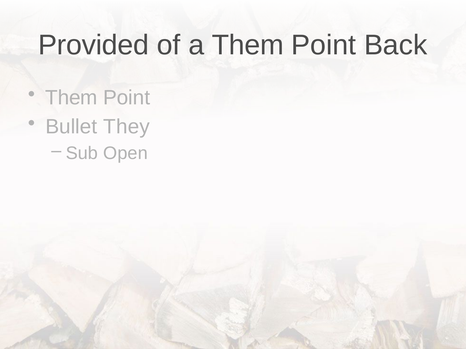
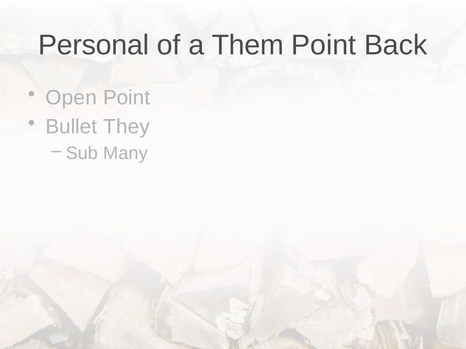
Provided: Provided -> Personal (94, 45)
Them: Them -> Open (71, 98)
Open: Open -> Many (126, 154)
